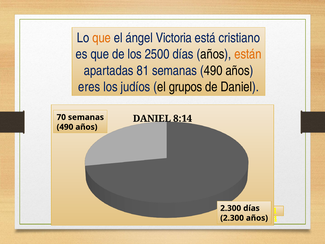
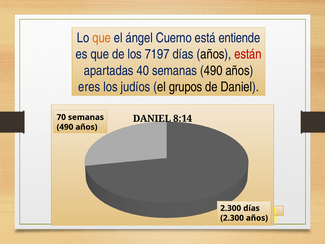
Victoria: Victoria -> Cuerno (174, 38)
cristiano: cristiano -> entiende (239, 38)
2500: 2500 -> 7197 (157, 54)
están colour: orange -> red (248, 54)
81: 81 -> 40 (143, 70)
